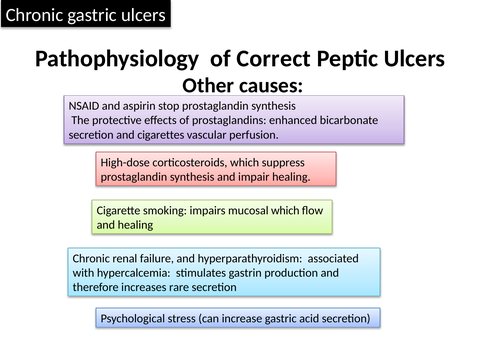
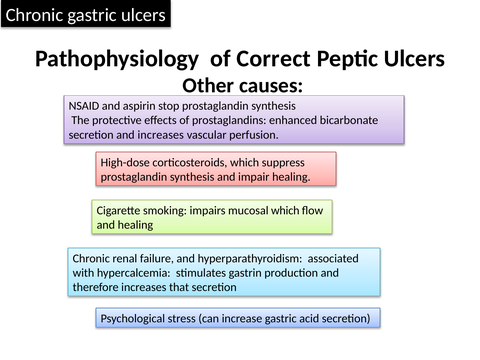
and cigarettes: cigarettes -> increases (161, 135)
rare: rare -> that (179, 287)
